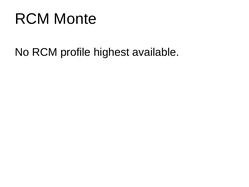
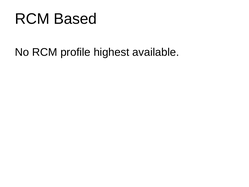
Monte: Monte -> Based (75, 19)
